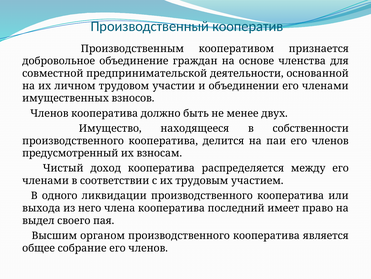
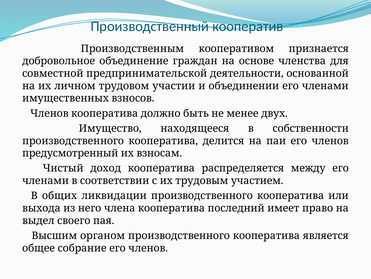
одного: одного -> общих (60, 195)
